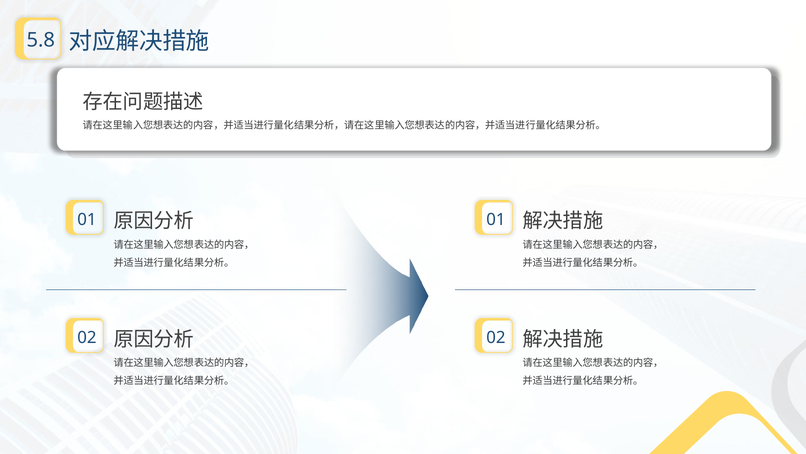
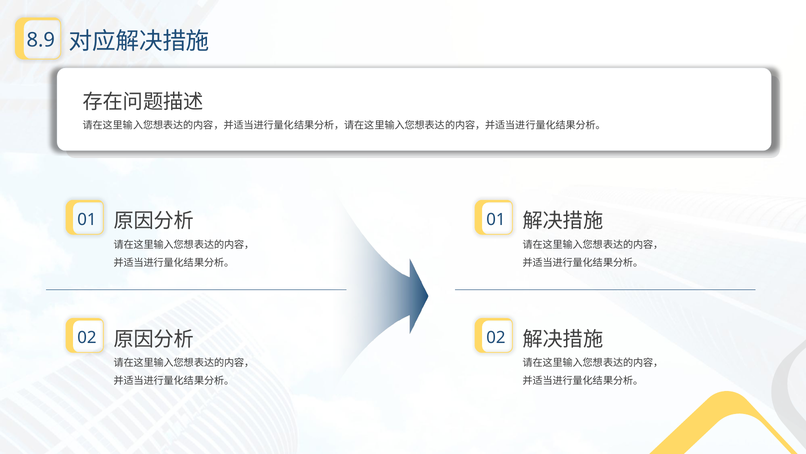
5.8: 5.8 -> 8.9 (41, 40)
